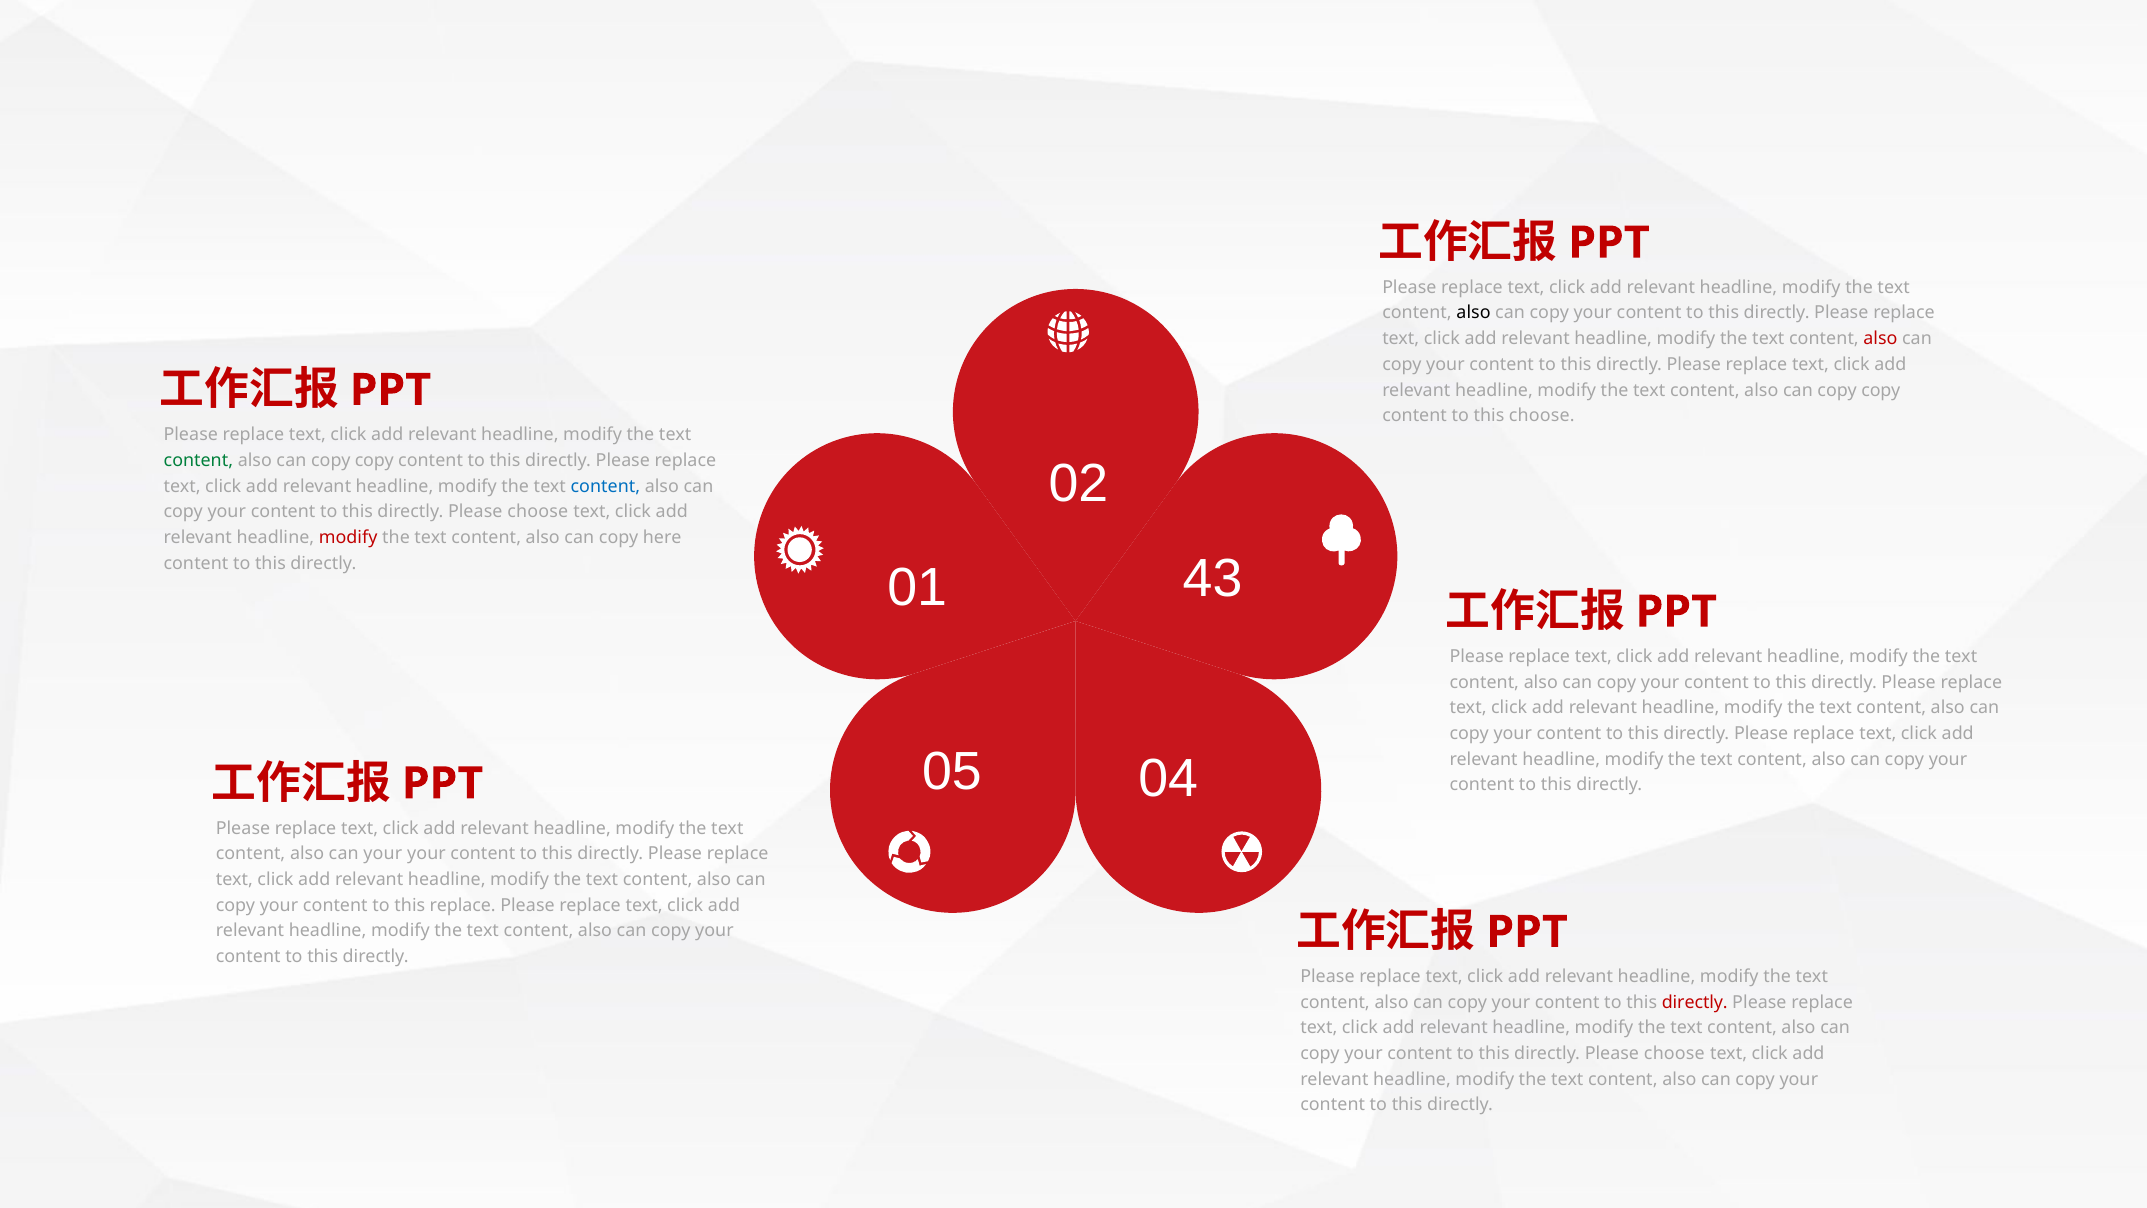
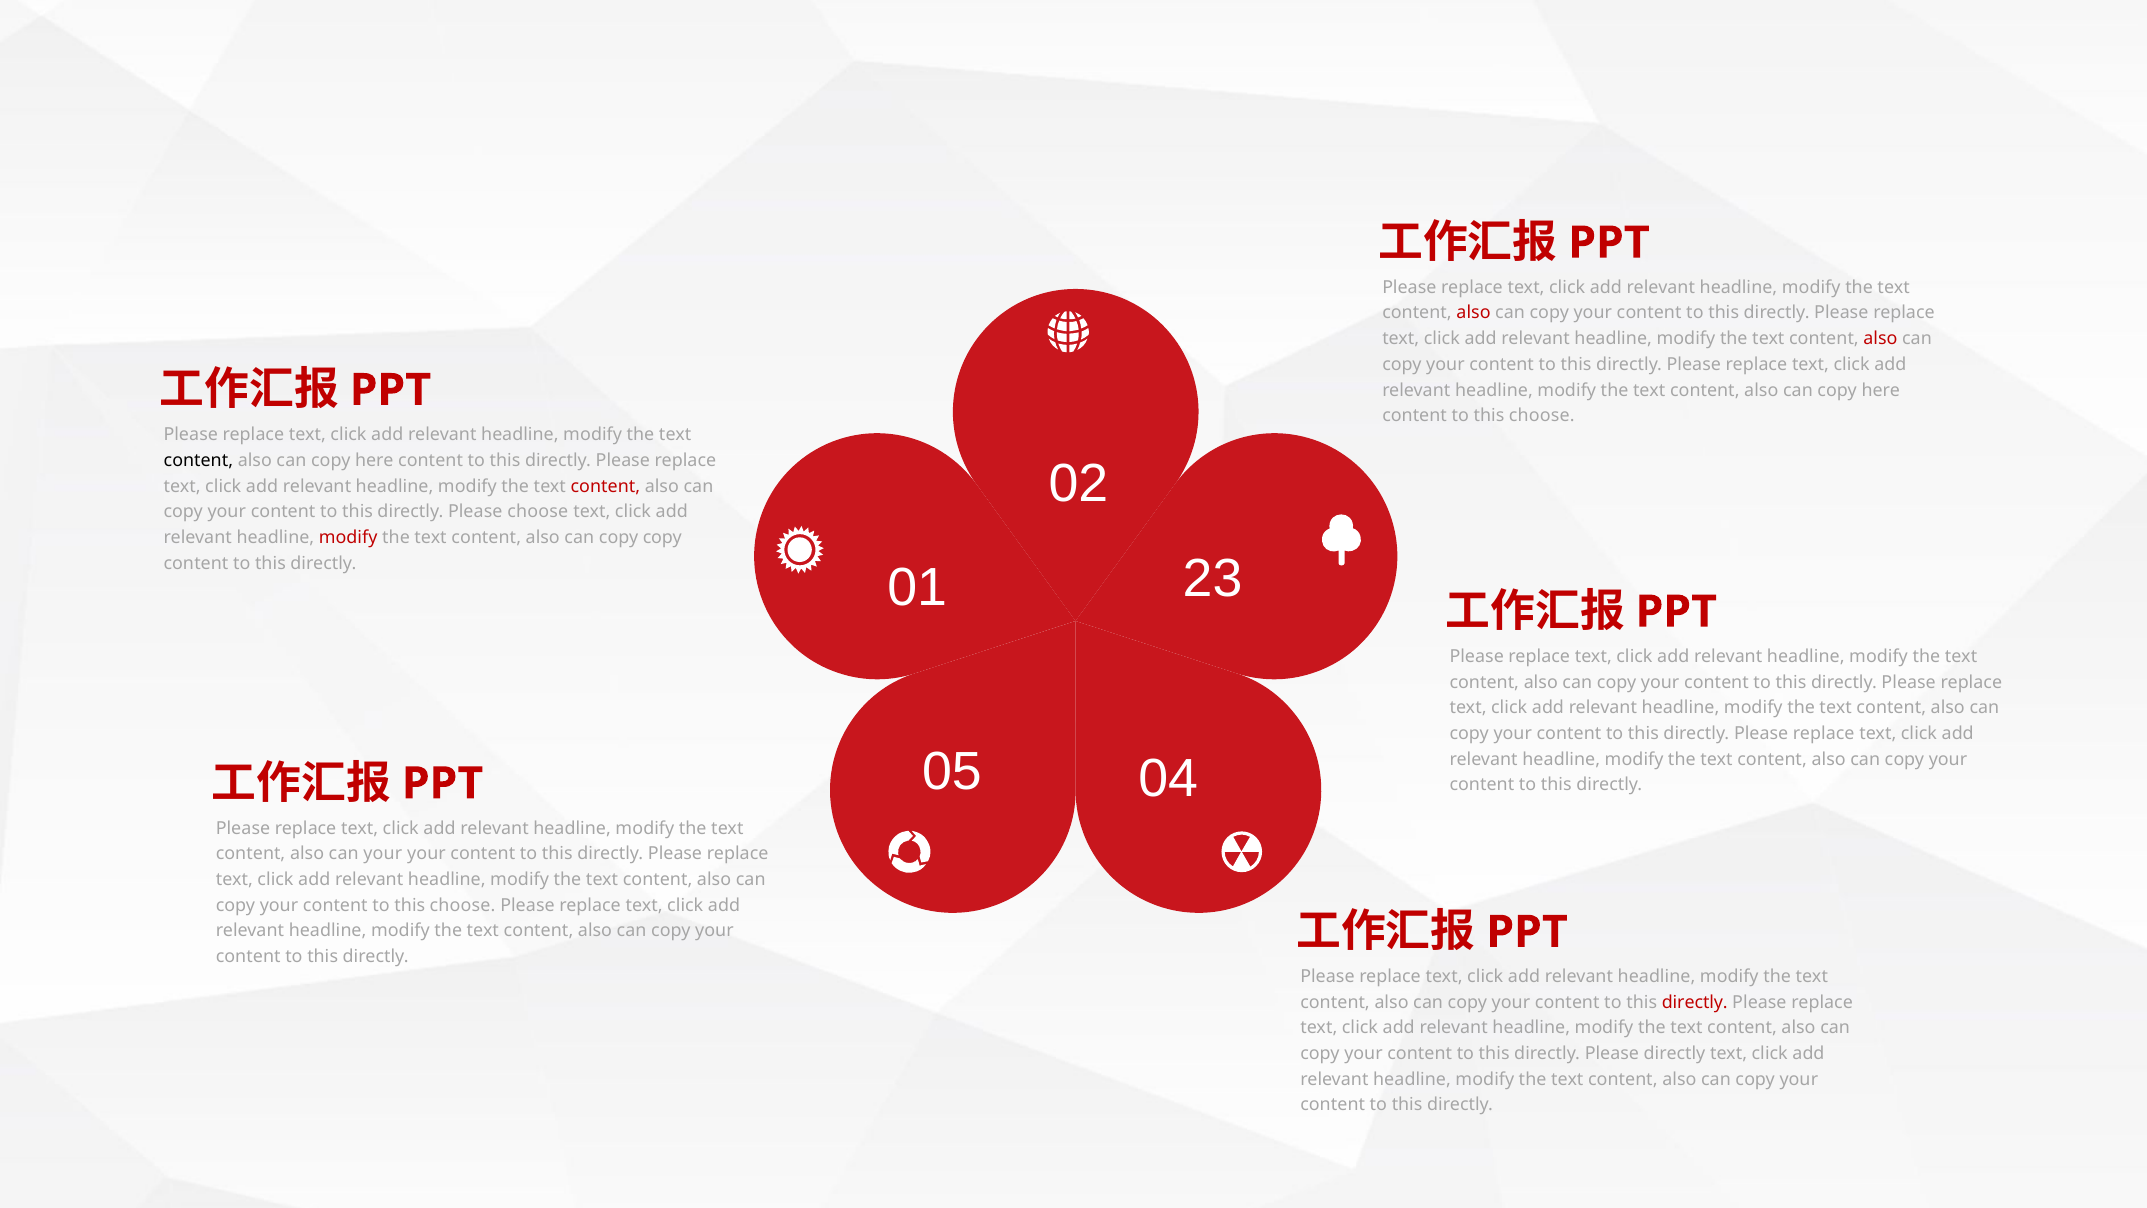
also colour: black -> red (1474, 313)
copy: copy -> here (1881, 390)
content colour: green -> black (198, 460)
copy: copy -> here (374, 460)
content colour: blue -> red (605, 486)
copy here: here -> copy (662, 537)
43: 43 -> 23 (1213, 578)
replace: replace -> choose (463, 905)
choose: choose -> directly (1675, 1053)
